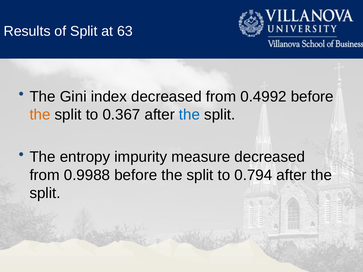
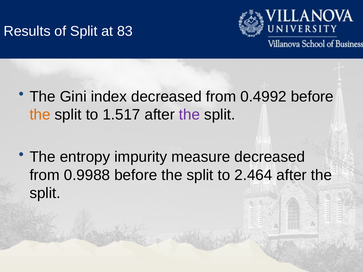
63: 63 -> 83 (125, 31)
0.367: 0.367 -> 1.517 (121, 115)
the colour: blue -> purple (190, 115)
0.794: 0.794 -> 2.464 (253, 175)
